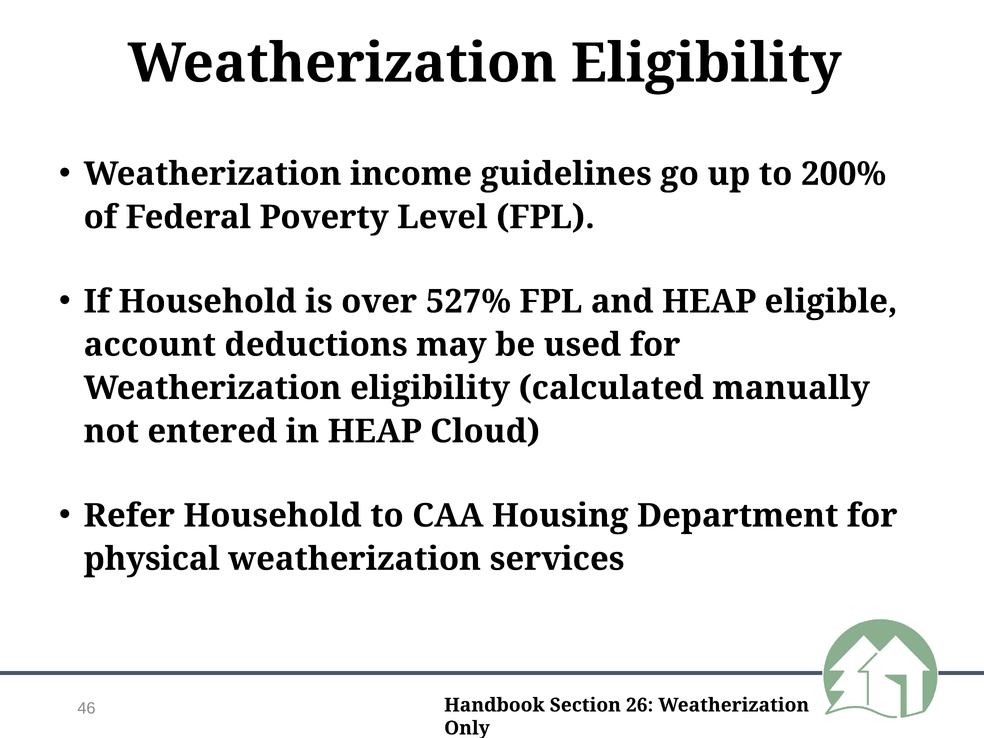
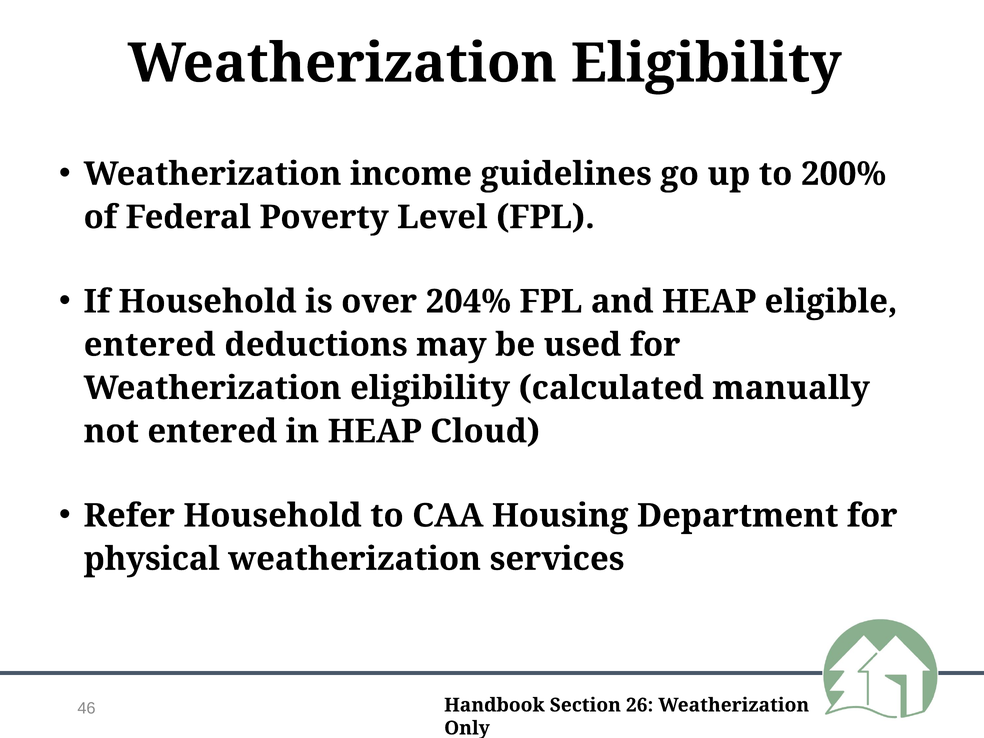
527%: 527% -> 204% (468, 302)
account: account -> entered (150, 345)
